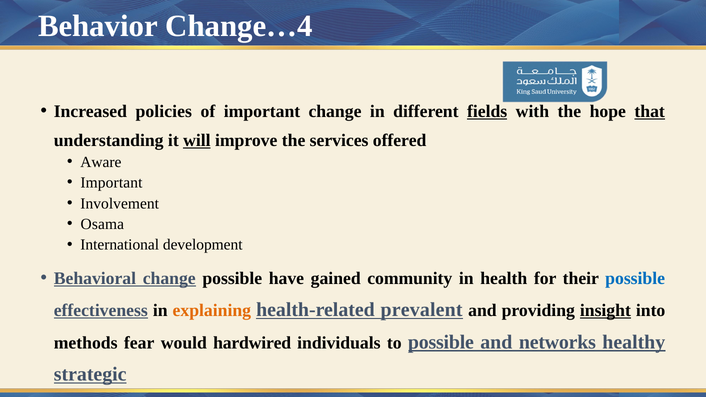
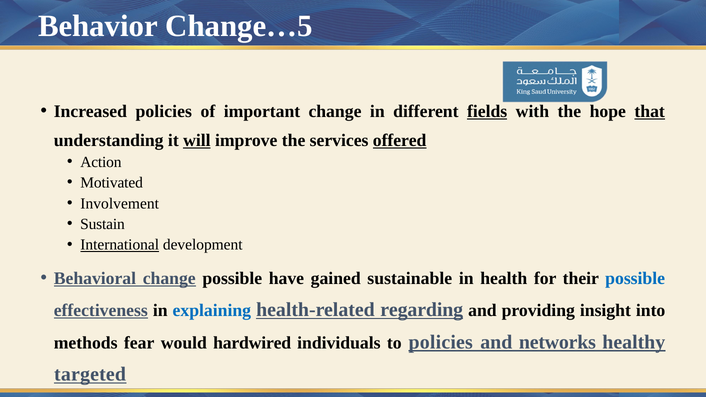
Change…4: Change…4 -> Change…5 (239, 26)
offered underline: none -> present (400, 140)
Aware: Aware -> Action (101, 162)
Important: Important -> Motivated (112, 183)
Osama: Osama -> Sustain (102, 224)
International underline: none -> present (120, 245)
community: community -> sustainable (410, 278)
explaining colour: orange -> blue (212, 310)
prevalent: prevalent -> regarding (422, 310)
insight underline: present -> none (605, 310)
to possible: possible -> policies (441, 342)
strategic: strategic -> targeted (90, 374)
